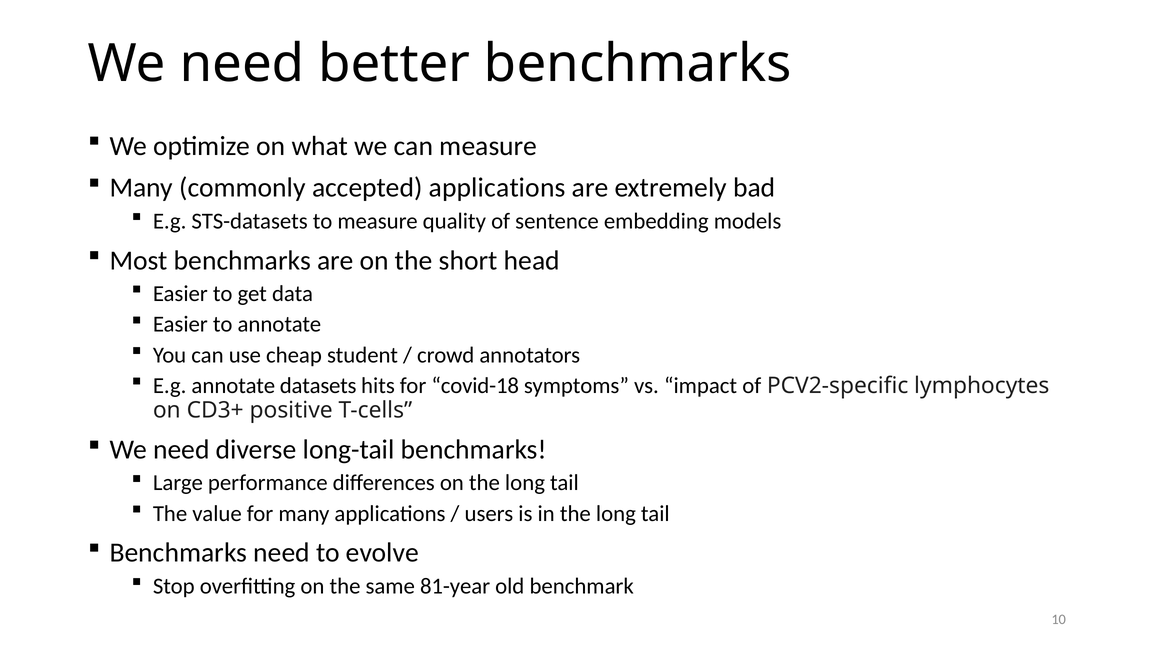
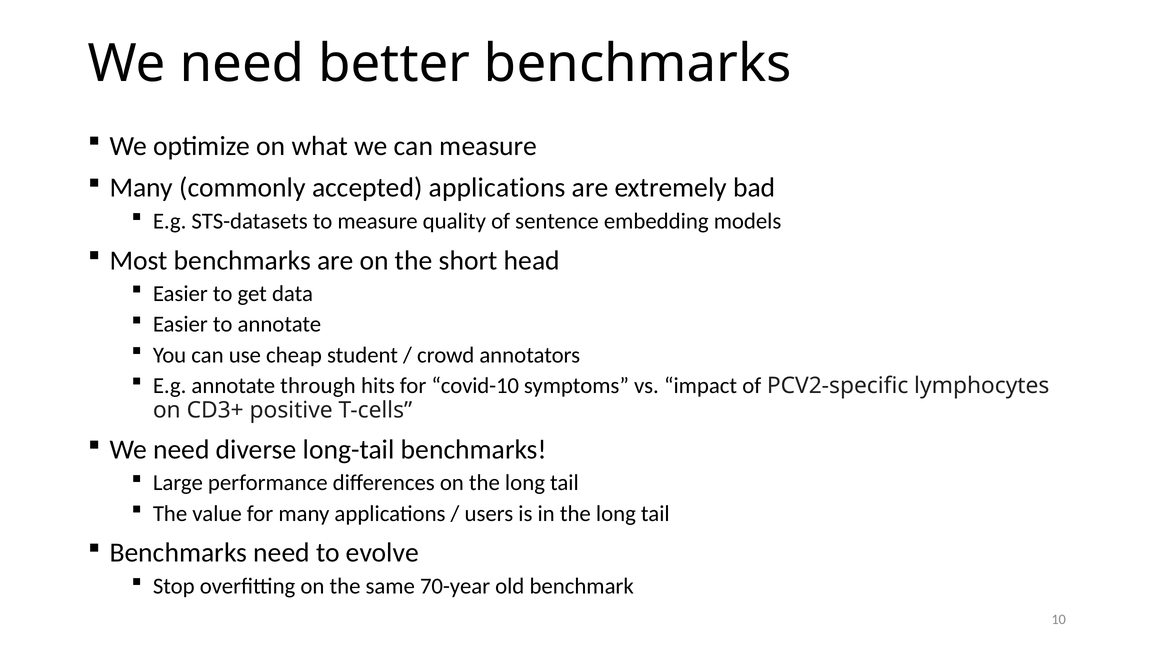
datasets: datasets -> through (318, 386)
covid-18: covid-18 -> covid-10 (475, 386)
81-year: 81-year -> 70-year (455, 586)
